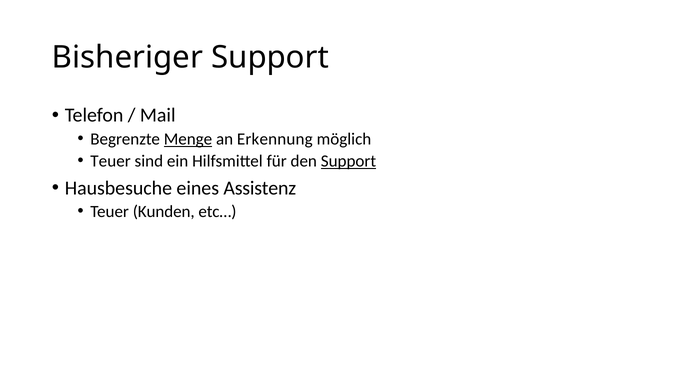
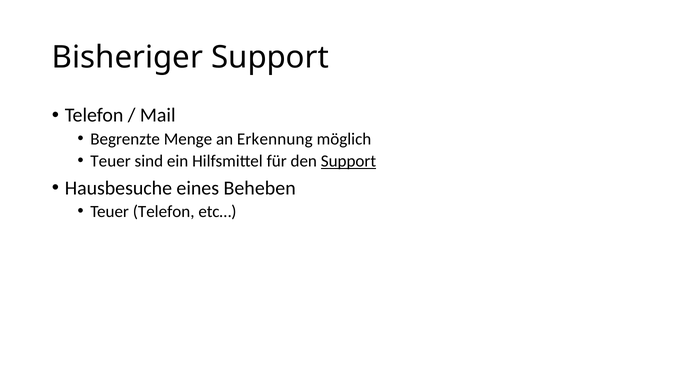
Menge underline: present -> none (188, 139)
Assistenz: Assistenz -> Beheben (260, 188)
Teuer Kunden: Kunden -> Telefon (164, 211)
